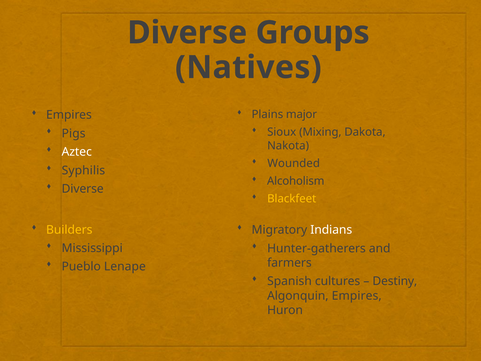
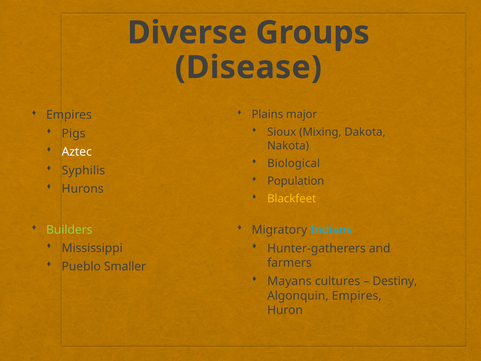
Natives: Natives -> Disease (248, 67)
Wounded: Wounded -> Biological (294, 163)
Alcoholism: Alcoholism -> Population (296, 181)
Diverse: Diverse -> Hurons (83, 189)
Builders colour: yellow -> light green (69, 230)
Indians colour: white -> light blue (331, 230)
Lenape: Lenape -> Smaller (125, 266)
Spanish: Spanish -> Mayans (289, 281)
